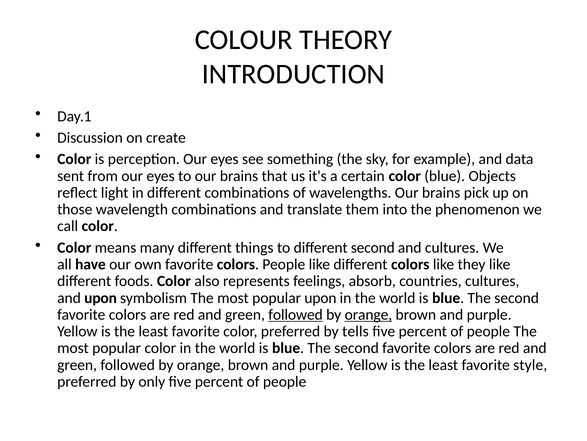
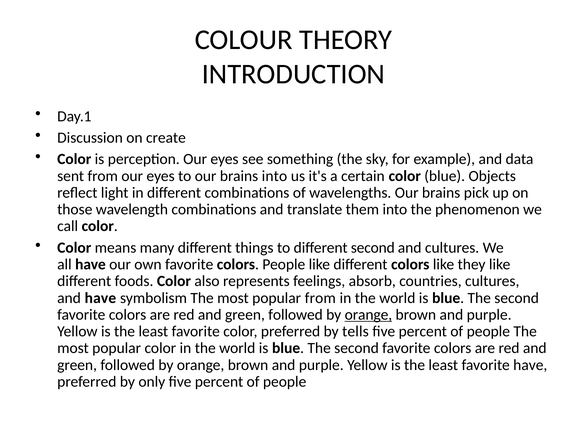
brains that: that -> into (274, 176)
and upon: upon -> have (100, 297)
popular upon: upon -> from (320, 297)
followed underline: present -> none (296, 314)
favorite style: style -> have (530, 364)
